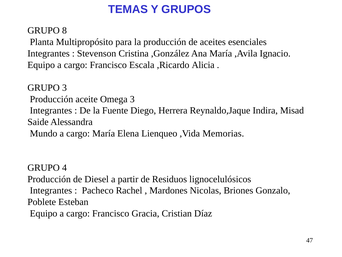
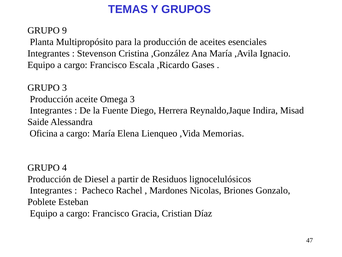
8: 8 -> 9 (64, 31)
Alicia: Alicia -> Gases (203, 65)
Mundo: Mundo -> Oficina (44, 133)
